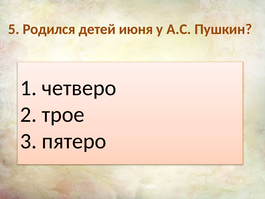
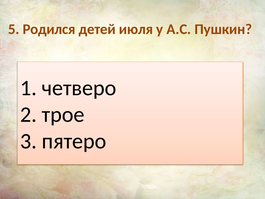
июня: июня -> июля (136, 29)
